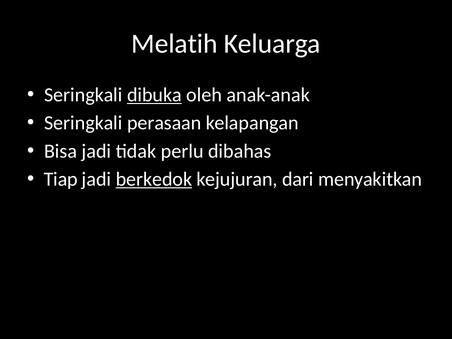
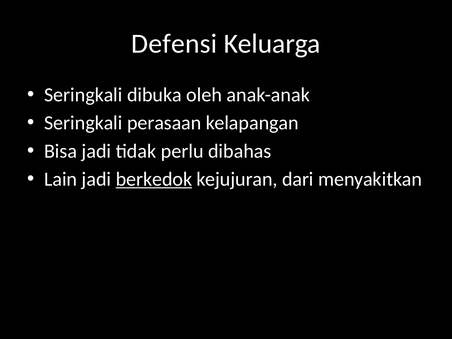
Melatih: Melatih -> Defensi (174, 44)
dibuka underline: present -> none (154, 95)
Tiap: Tiap -> Lain (61, 179)
